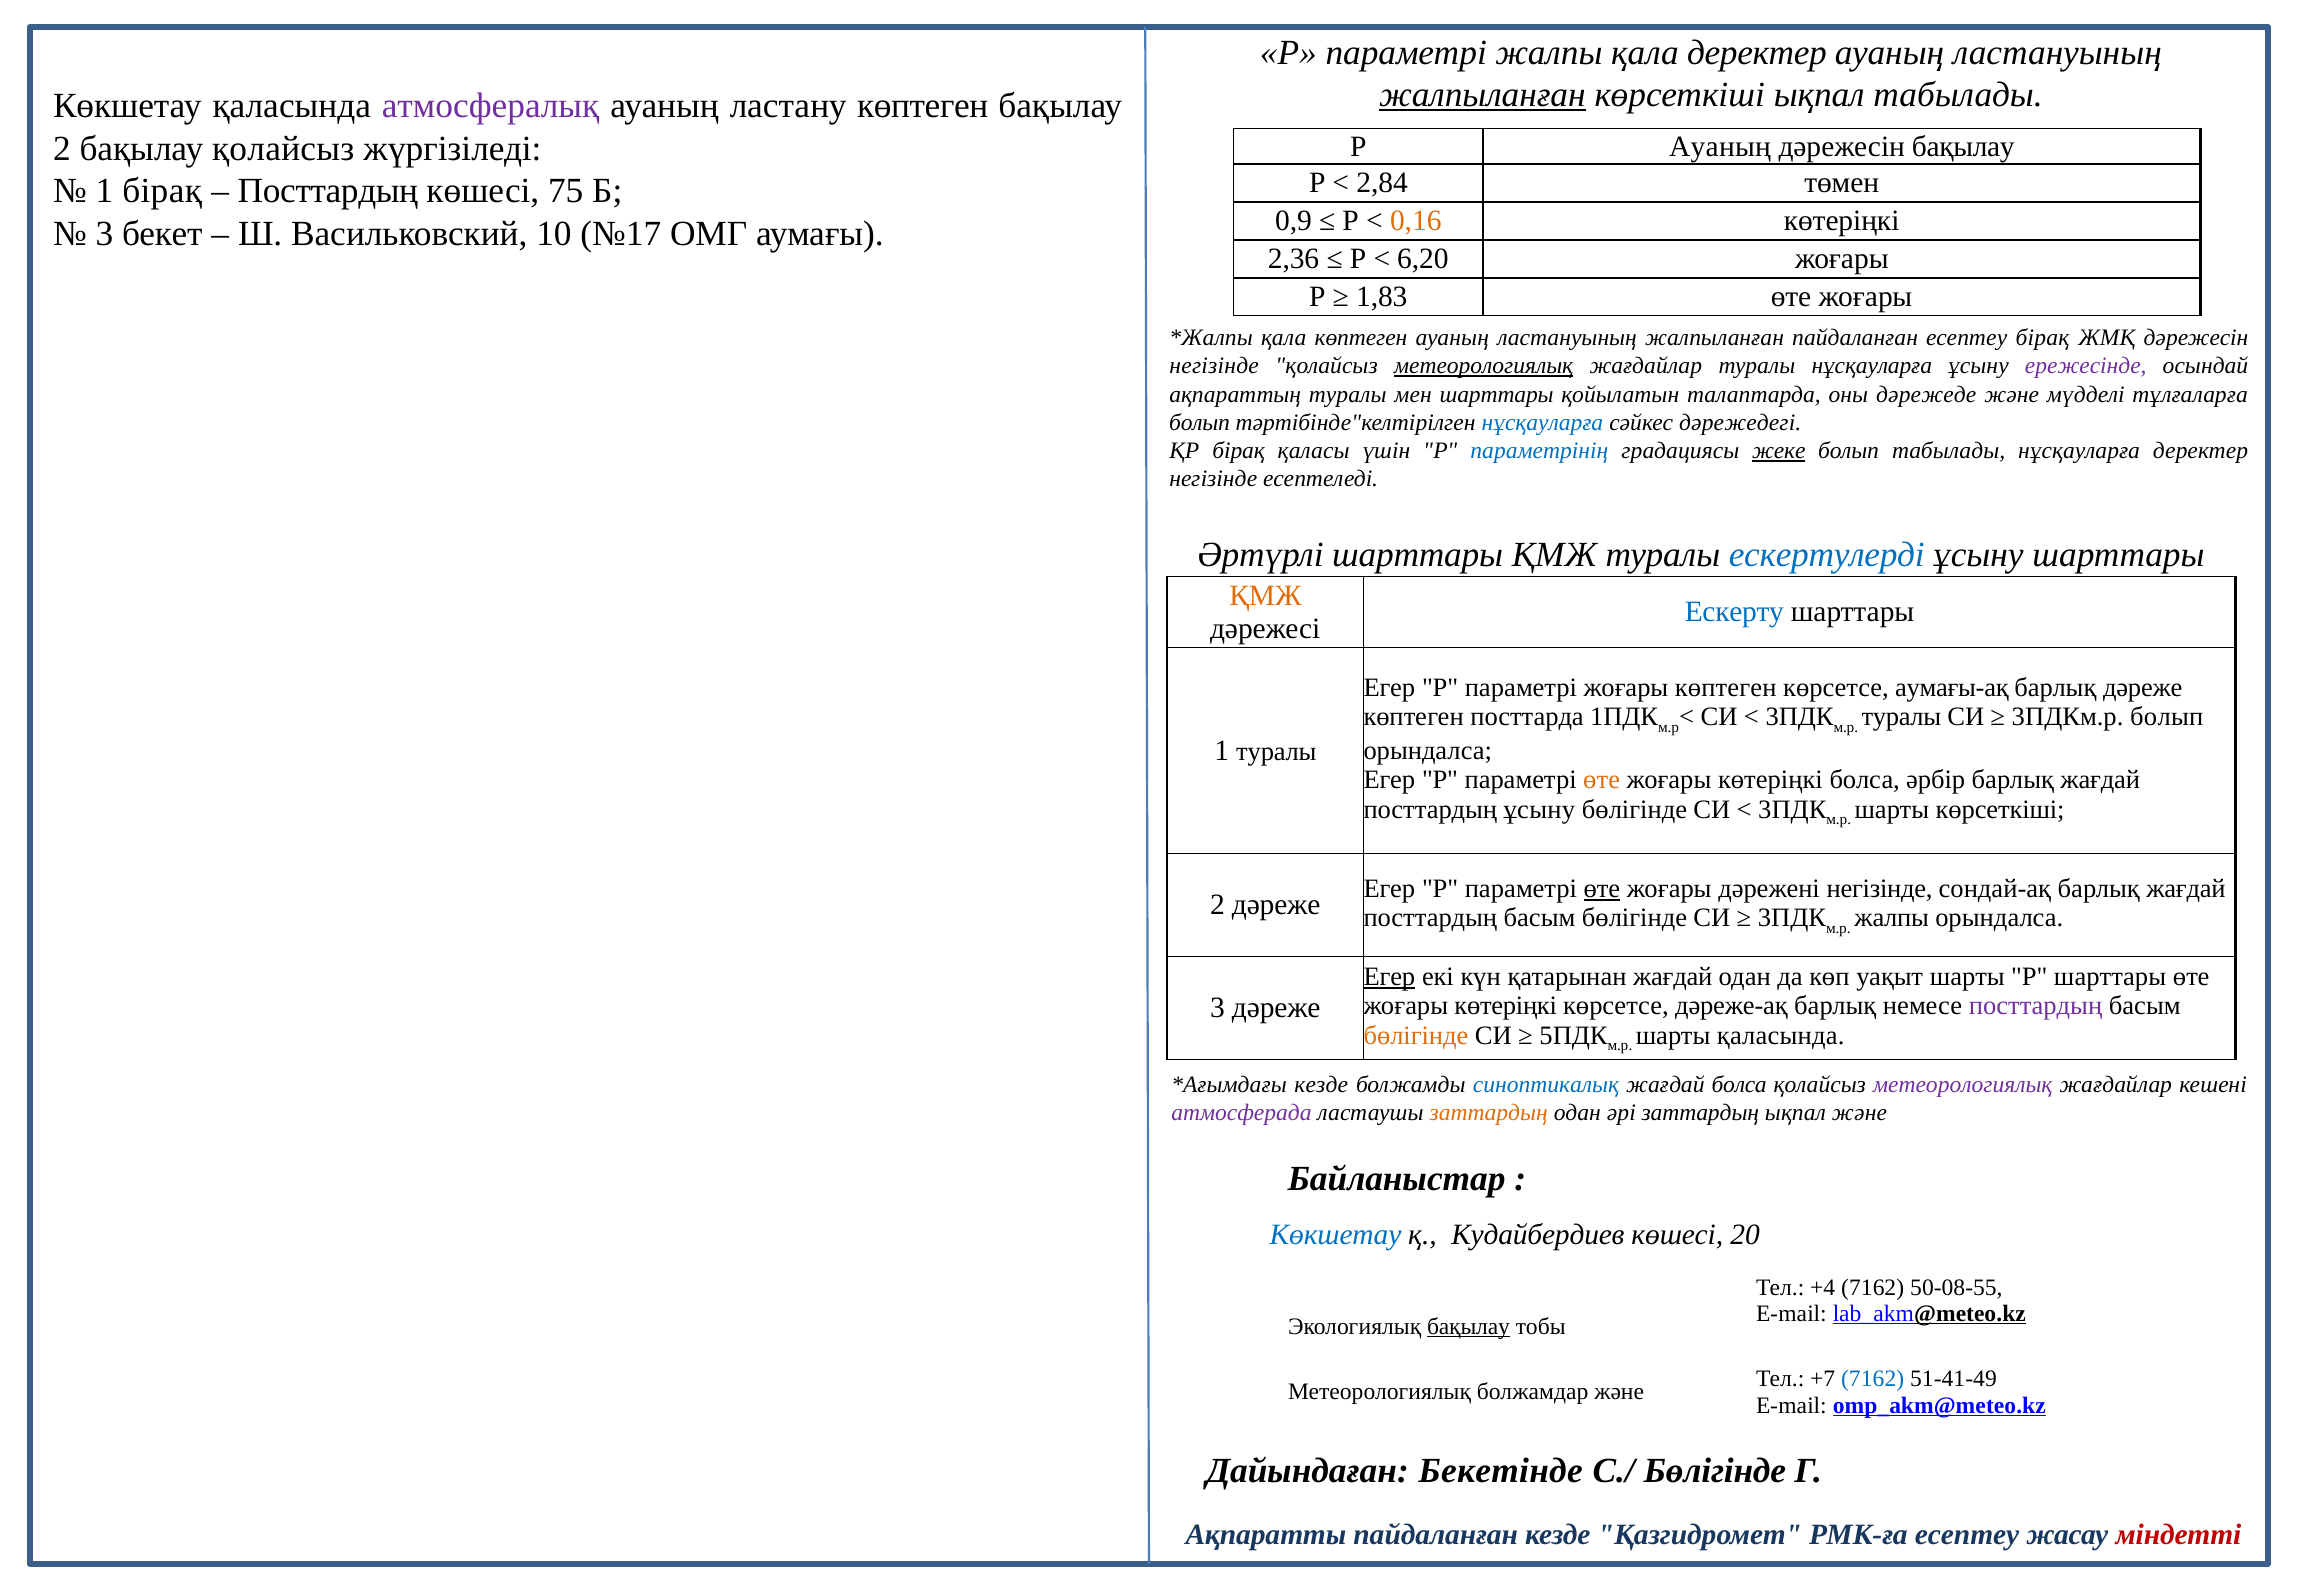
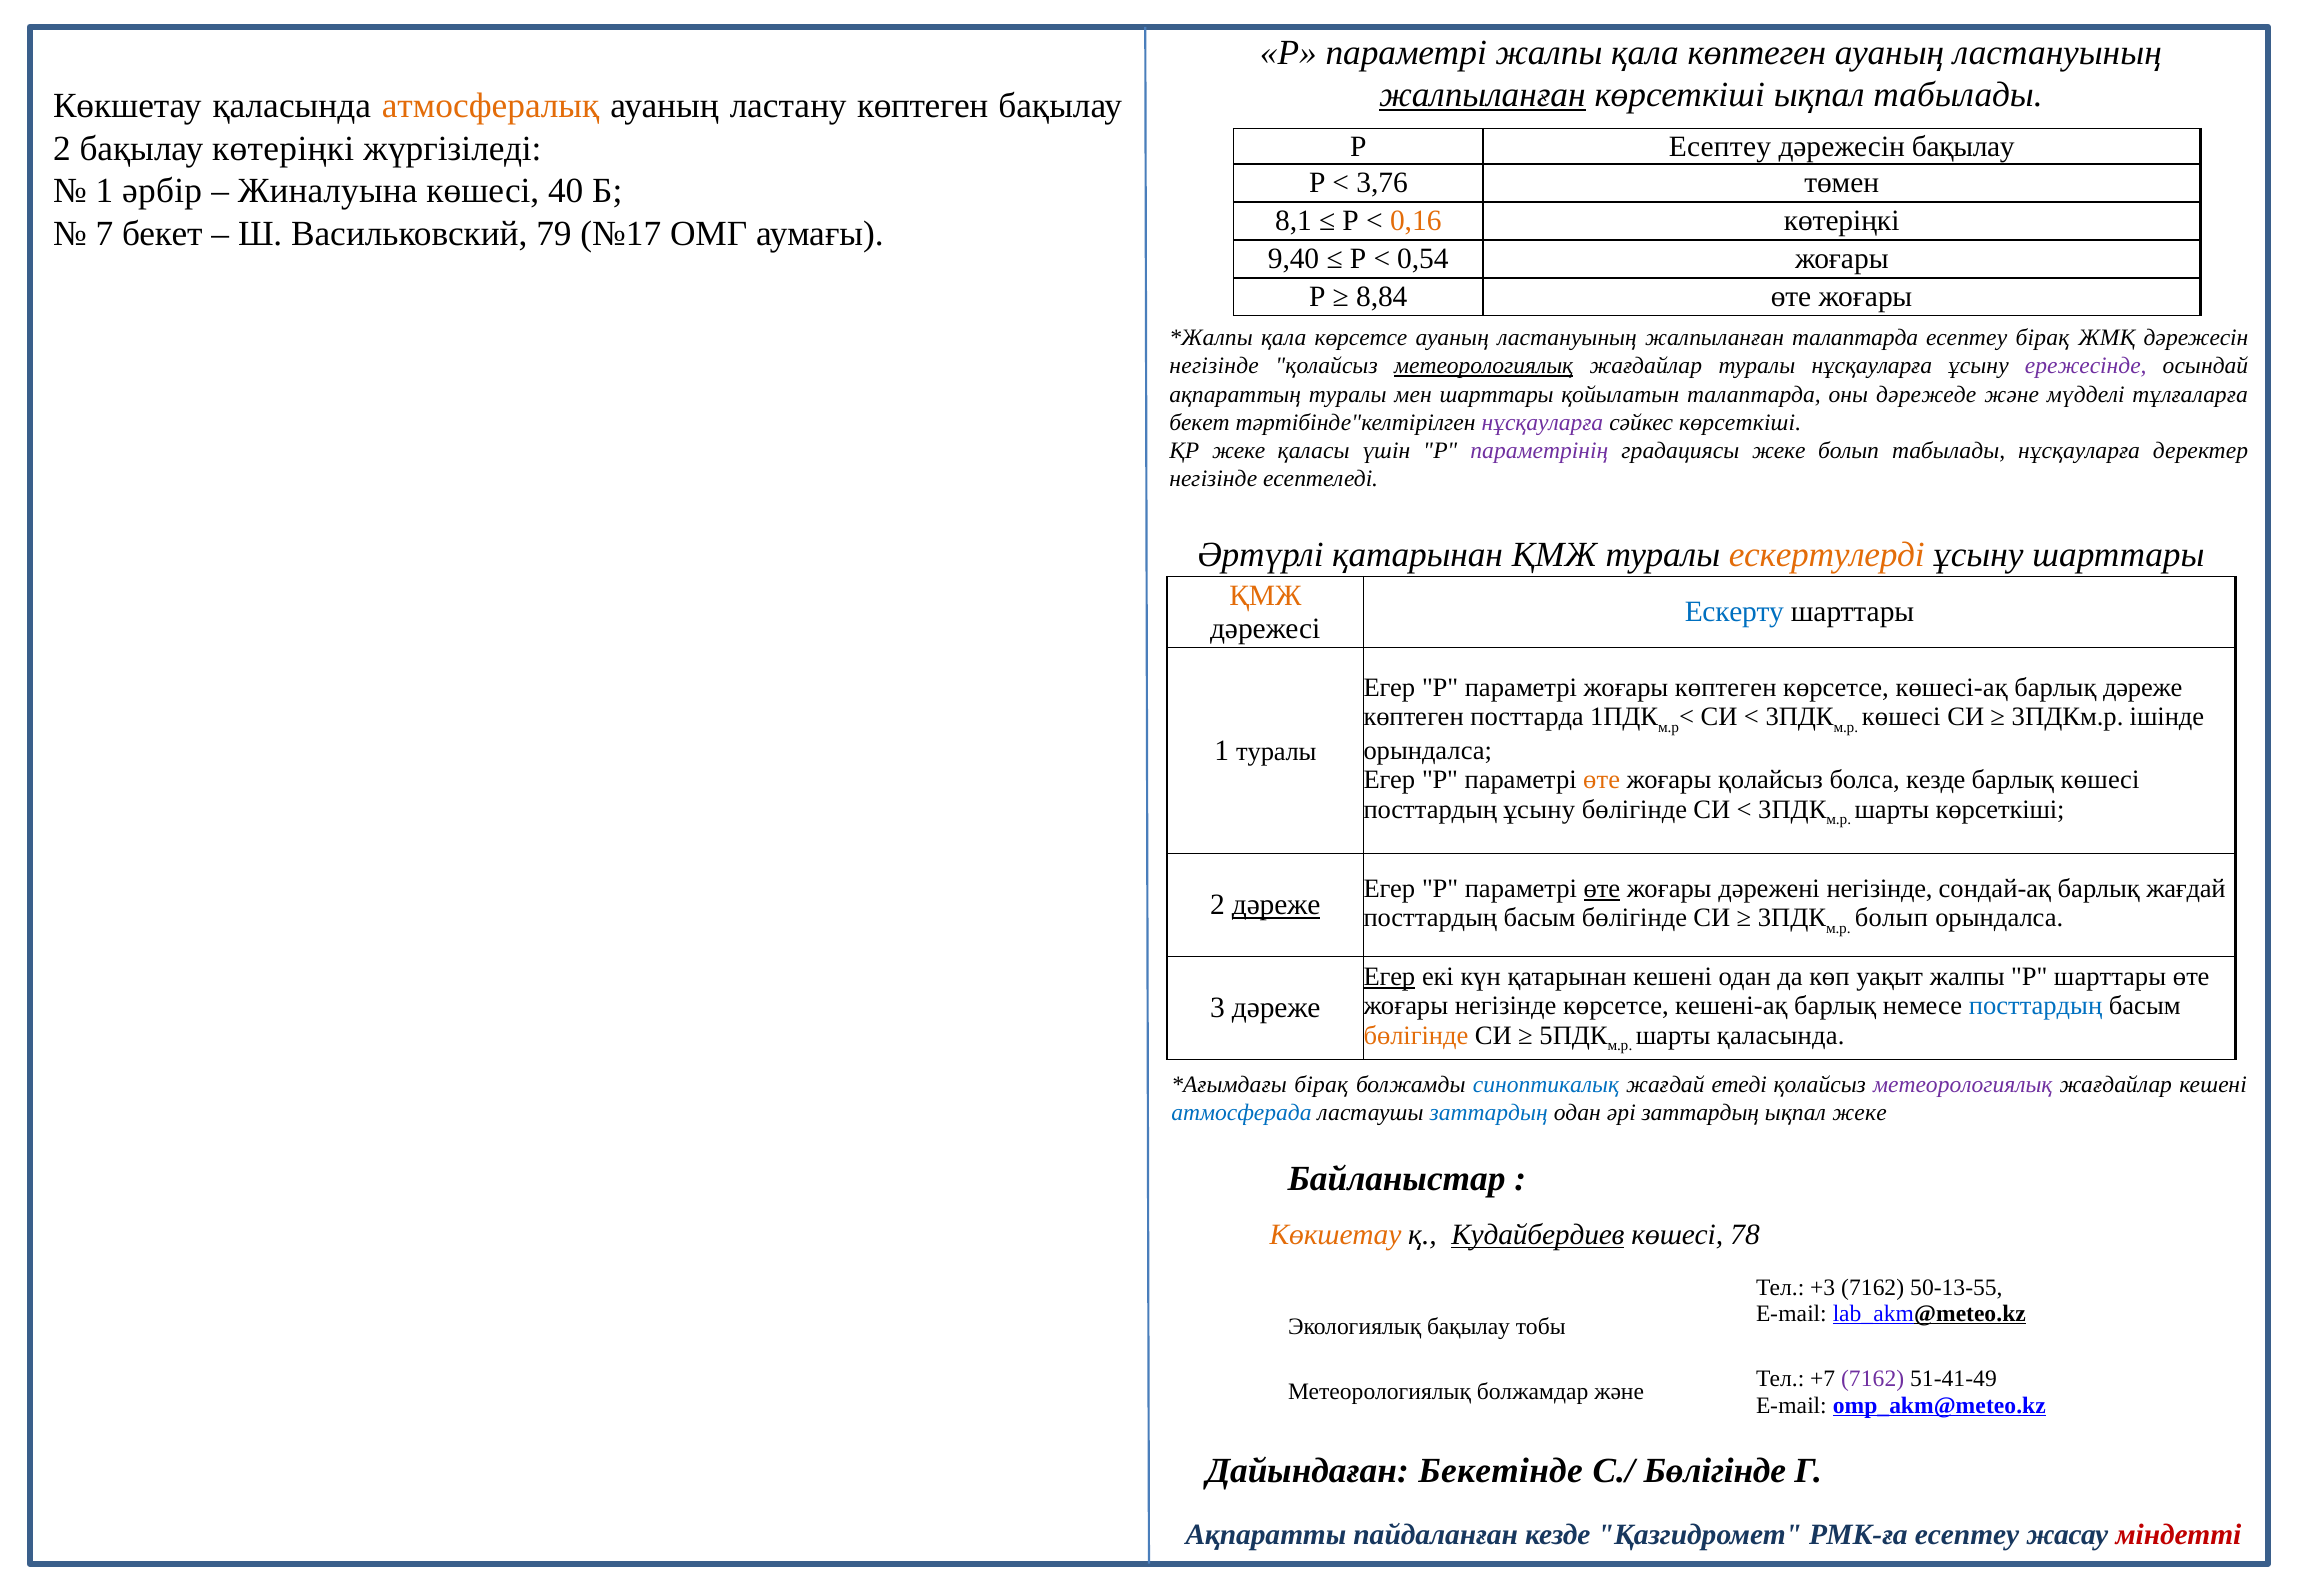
қала деректер: деректер -> көптеген (1757, 53)
атмосфералық colour: purple -> orange (491, 106)
бақылау қолайсыз: қолайсыз -> көтеріңкі (283, 149)
Р Ауаның: Ауаның -> Есептеу (1720, 147)
2,84: 2,84 -> 3,76 (1382, 183)
1 бірақ: бірақ -> әрбір (162, 191)
Посттардың: Посттардың -> Жиналуына (328, 191)
75: 75 -> 40 (566, 191)
0,9: 0,9 -> 8,1 (1294, 221)
3: 3 -> 7 (104, 234)
10: 10 -> 79 (554, 234)
2,36: 2,36 -> 9,40 (1294, 259)
6,20: 6,20 -> 0,54 (1423, 259)
1,83: 1,83 -> 8,84 (1382, 297)
қала көптеген: көптеген -> көрсетсе (1361, 338)
жалпыланған пайдаланған: пайдаланған -> талаптарда (1855, 338)
болып: болып -> бекет (1199, 422)
нұсқауларға colour: blue -> purple (1542, 422)
сәйкес дәрежедегі: дәрежедегі -> көрсеткіші (1740, 422)
ҚР бірақ: бірақ -> жеке (1239, 451)
параметрінің colour: blue -> purple (1539, 451)
жеке underline: present -> none (1779, 451)
Әртүрлі шарттары: шарттары -> қатарынан (1418, 555)
ескертулерді colour: blue -> orange (1827, 555)
аумағы-ақ: аумағы-ақ -> көшесі-ақ (1952, 688)
туралы: туралы -> көшесі (1901, 717)
3ПДКм.р болып: болып -> ішінде (2167, 717)
көтеріңкі: көтеріңкі -> қолайсыз (1770, 780)
болса әрбір: әрбір -> кезде (1936, 780)
жағдай: жағдай -> көшесі (2100, 780)
дәреже underline: none -> present (1276, 905)
жалпы: жалпы -> болып (1891, 918)
қатарынан жағдай: жағдай -> кешені (1673, 977)
уақыт шарты: шарты -> жалпы (1967, 977)
көтеріңкі: көтеріңкі -> негізінде (1506, 1006)
дәреже-ақ: дәреже-ақ -> кешені-ақ (1731, 1006)
посттардың colour: purple -> blue (2036, 1006)
кезде: кезде -> бірақ (1321, 1085)
жағдай болса: болса -> етеді (1739, 1085)
атмосферада colour: purple -> blue (1241, 1113)
заттардың colour: orange -> blue (1489, 1113)
ықпал және: және -> жеке (1860, 1113)
Көкшетау colour: blue -> orange (1336, 1235)
Кудайбердиев underline: none -> present (1538, 1235)
20: 20 -> 78 (1745, 1235)
+4: +4 -> +3 (1823, 1287)
50-08-55: 50-08-55 -> 50-13-55 (1956, 1287)
бақылау underline: present -> none (1469, 1326)
7162 colour: blue -> purple (1873, 1379)
